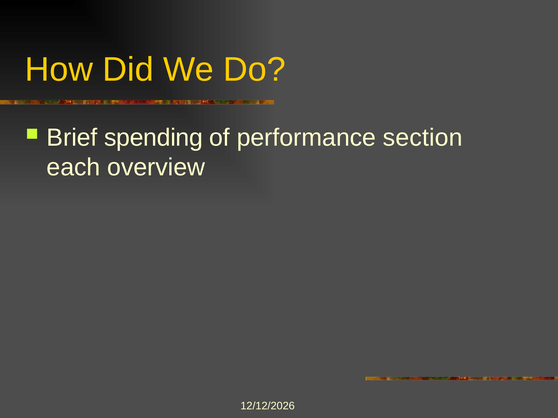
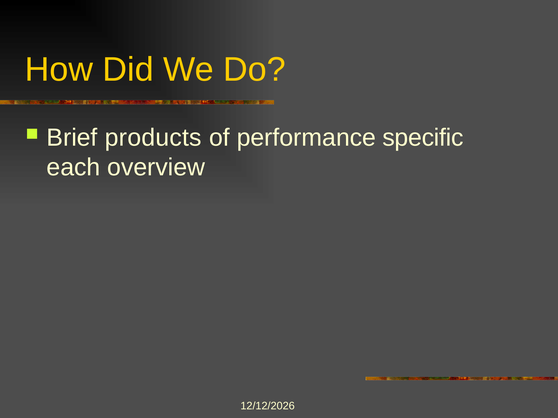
spending: spending -> products (153, 138)
section: section -> specific (423, 138)
